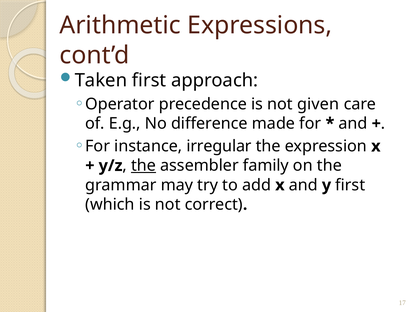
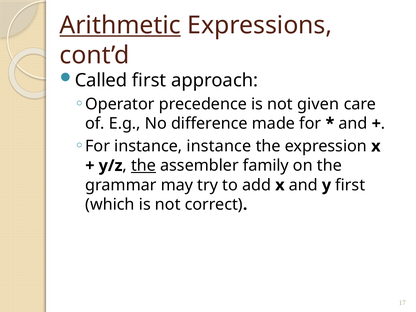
Arithmetic underline: none -> present (120, 25)
Taken: Taken -> Called (101, 80)
instance irregular: irregular -> instance (219, 146)
